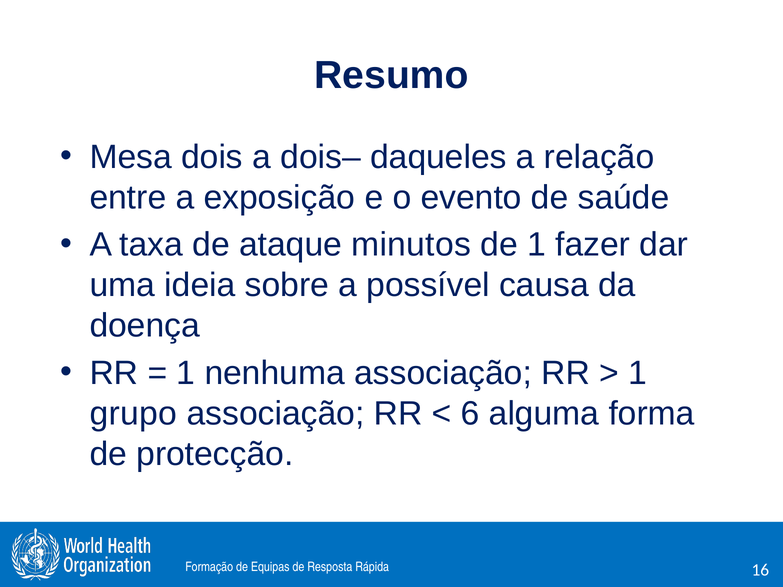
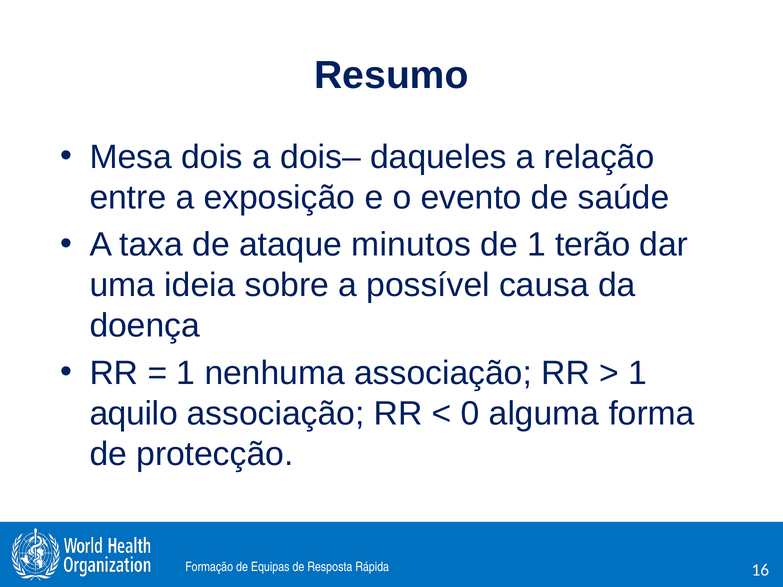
fazer: fazer -> terão (593, 245)
grupo: grupo -> aquilo (134, 414)
6: 6 -> 0 (470, 414)
